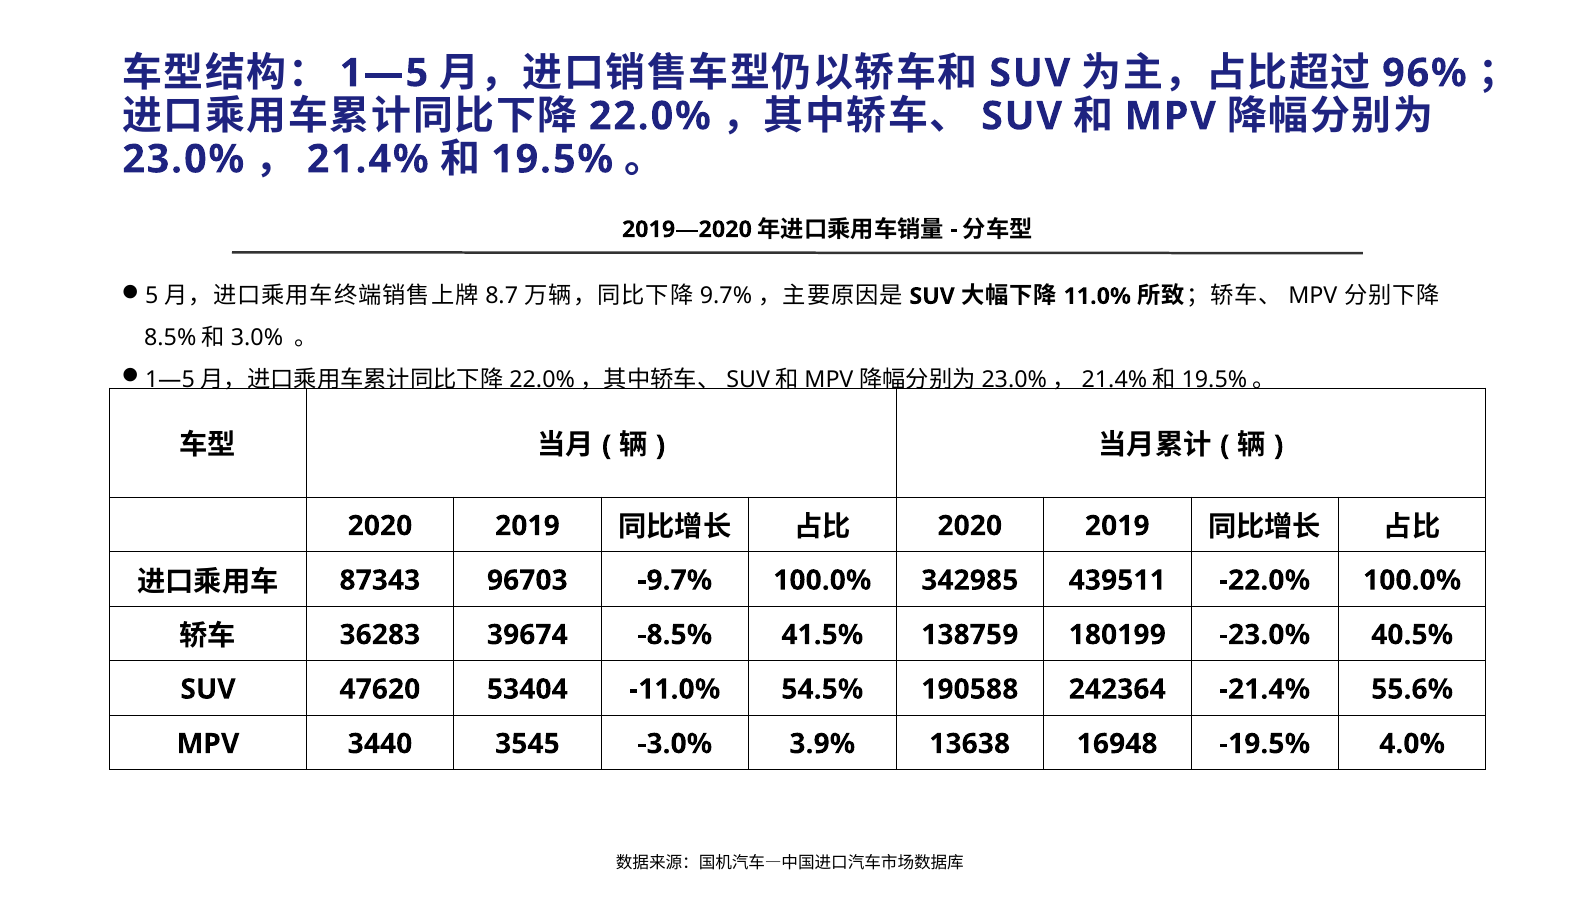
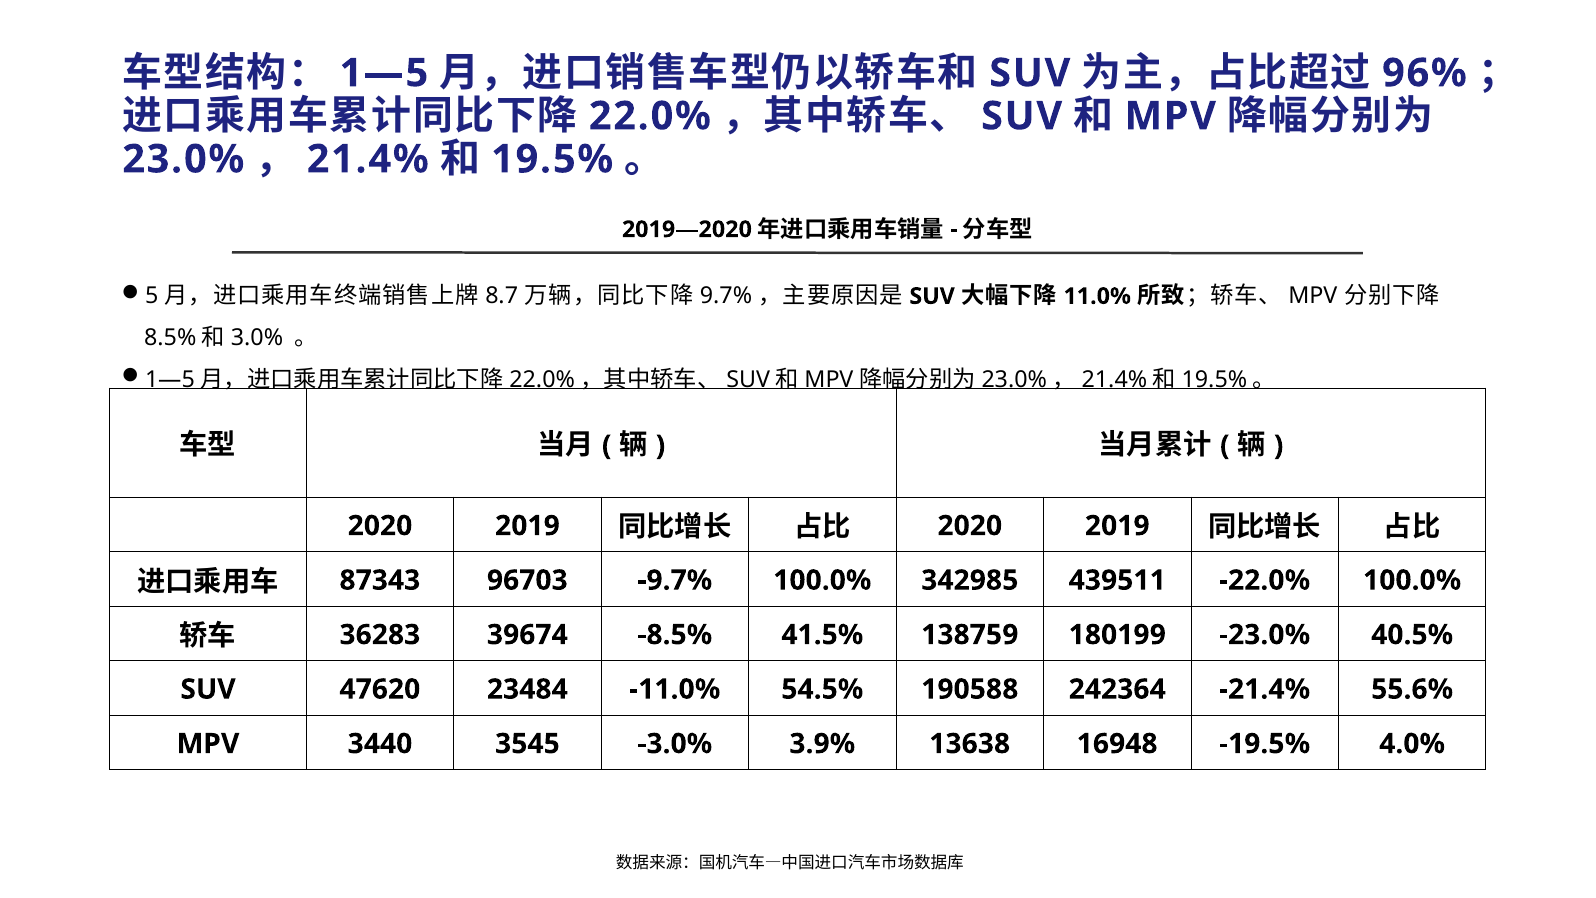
53404: 53404 -> 23484 (527, 689)
